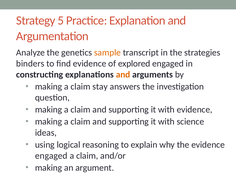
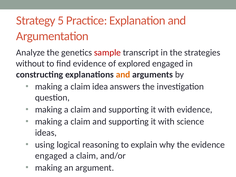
sample colour: orange -> red (107, 53)
binders: binders -> without (30, 64)
stay: stay -> idea (100, 87)
